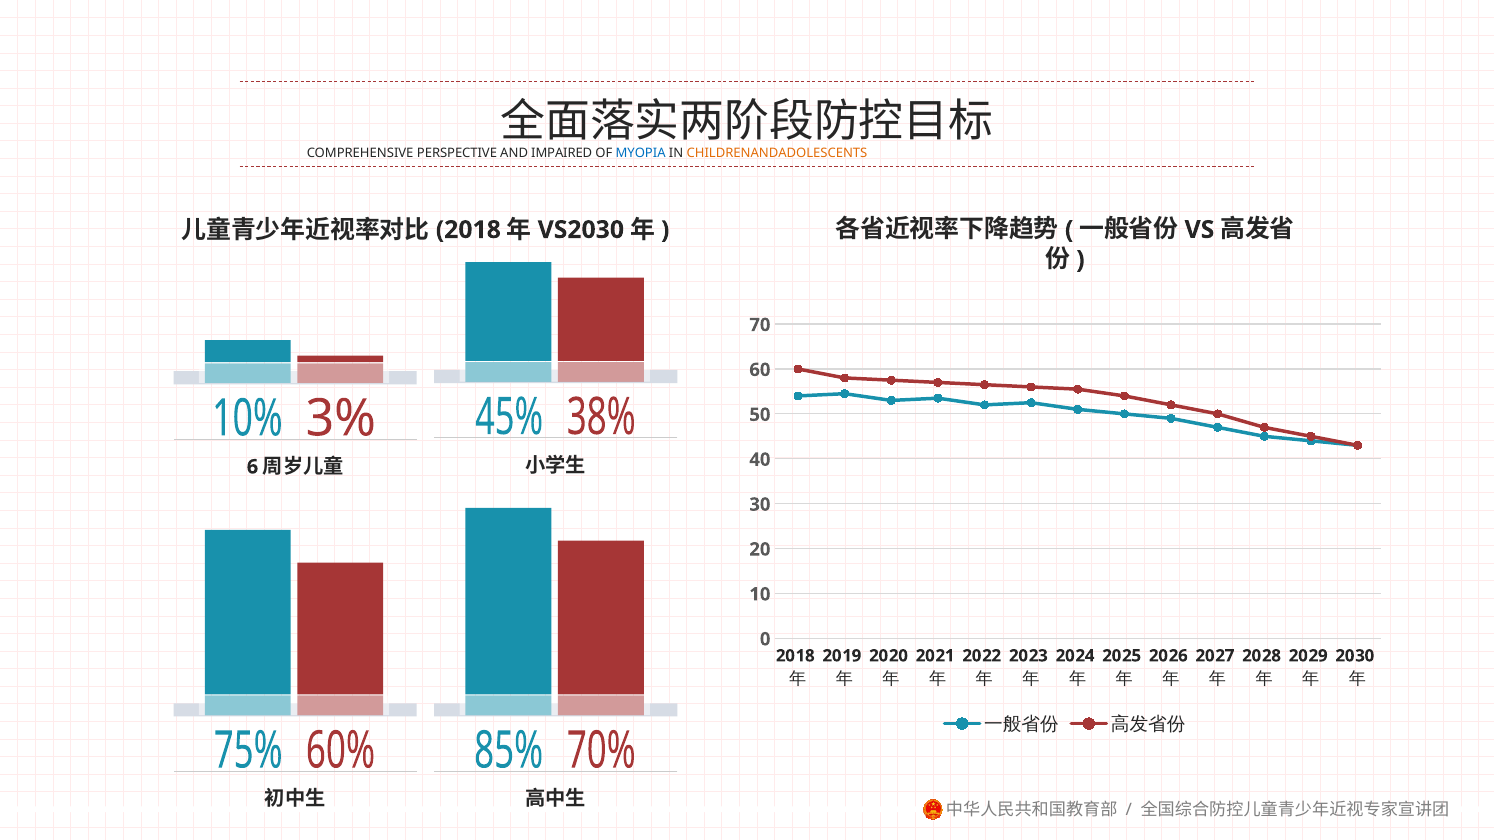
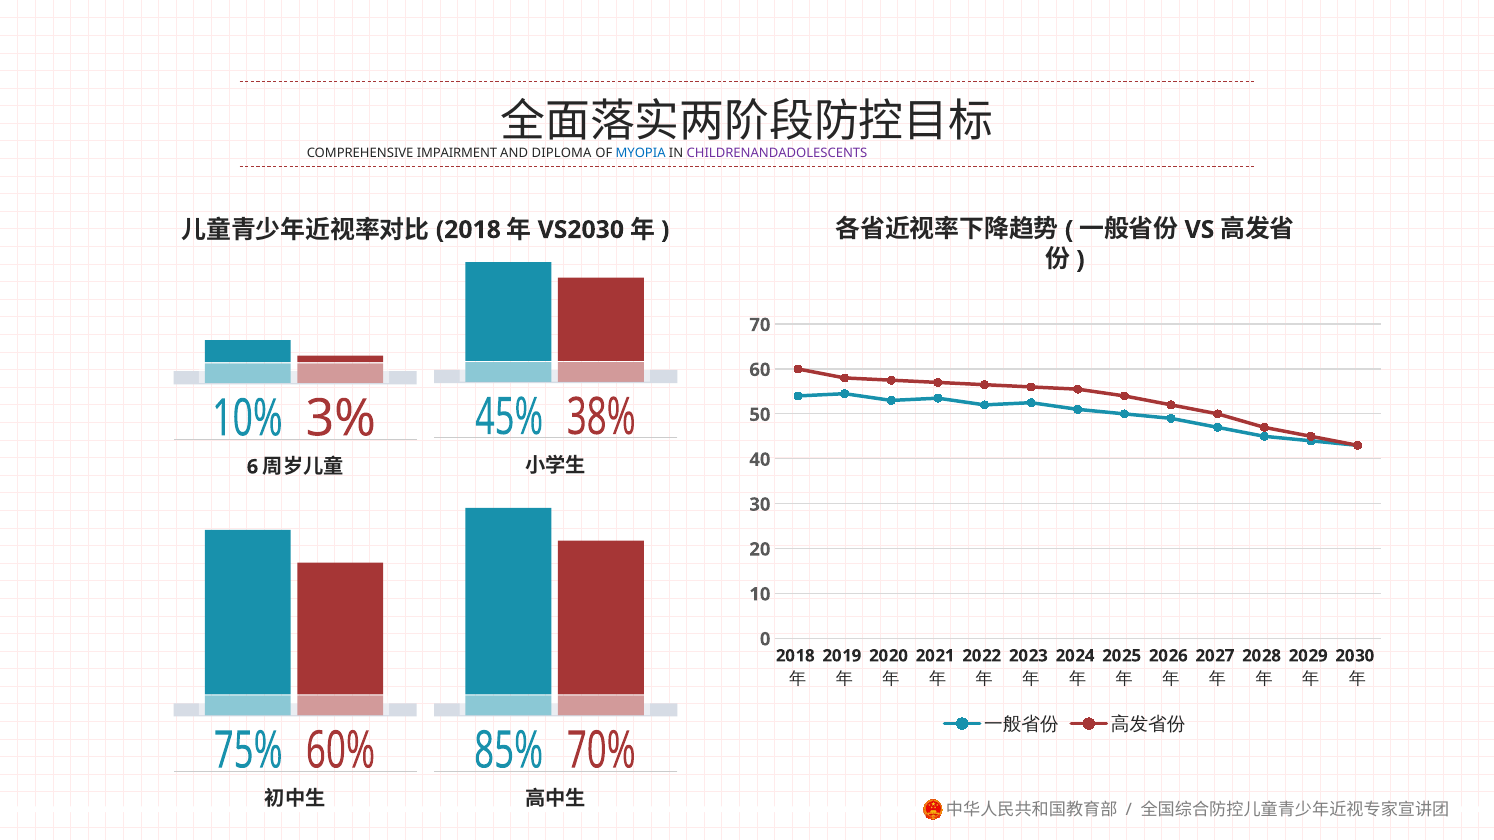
PERSPECTIVE: PERSPECTIVE -> IMPAIRMENT (457, 153)
IMPAIRED: IMPAIRED -> DIPLOMA (562, 153)
CHILDRENANDADOLESCENTS colour: orange -> purple (777, 153)
